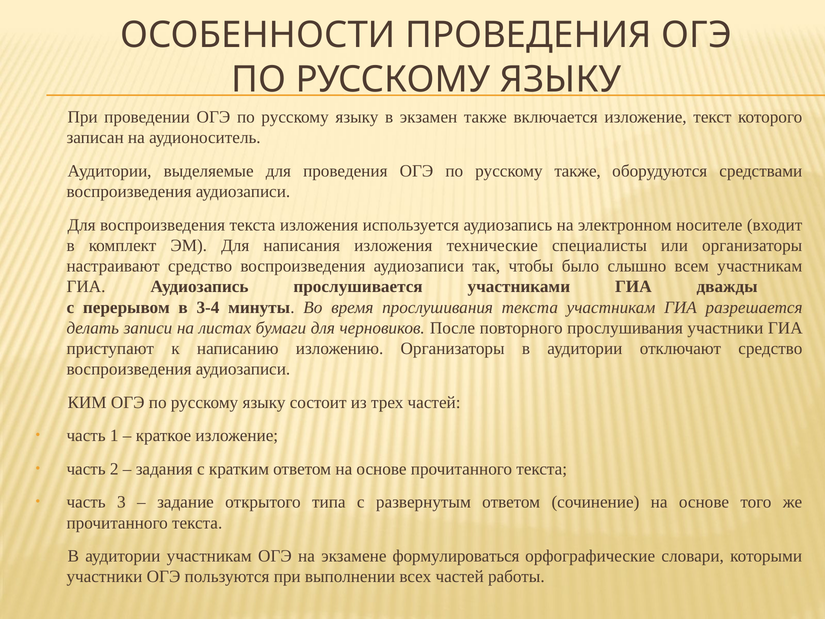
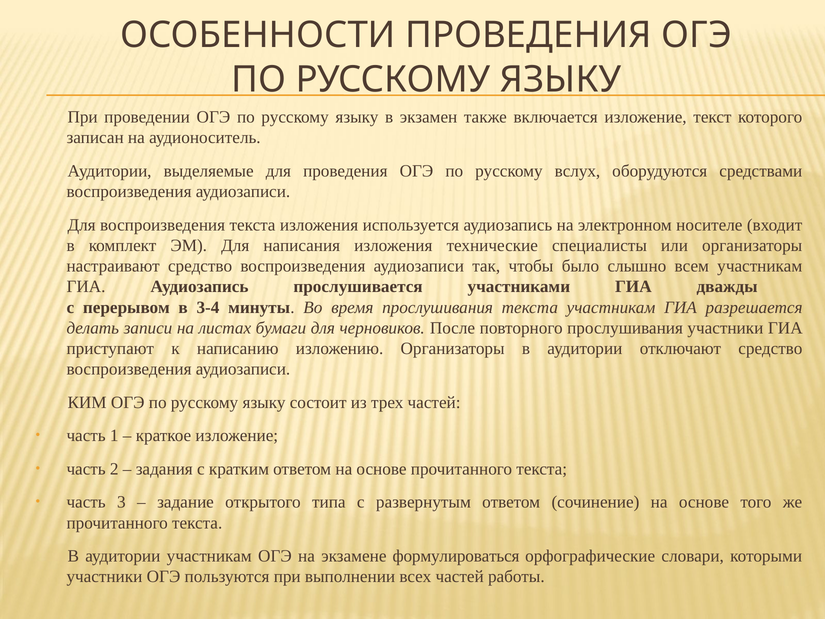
русскому также: также -> вслух (578, 171)
